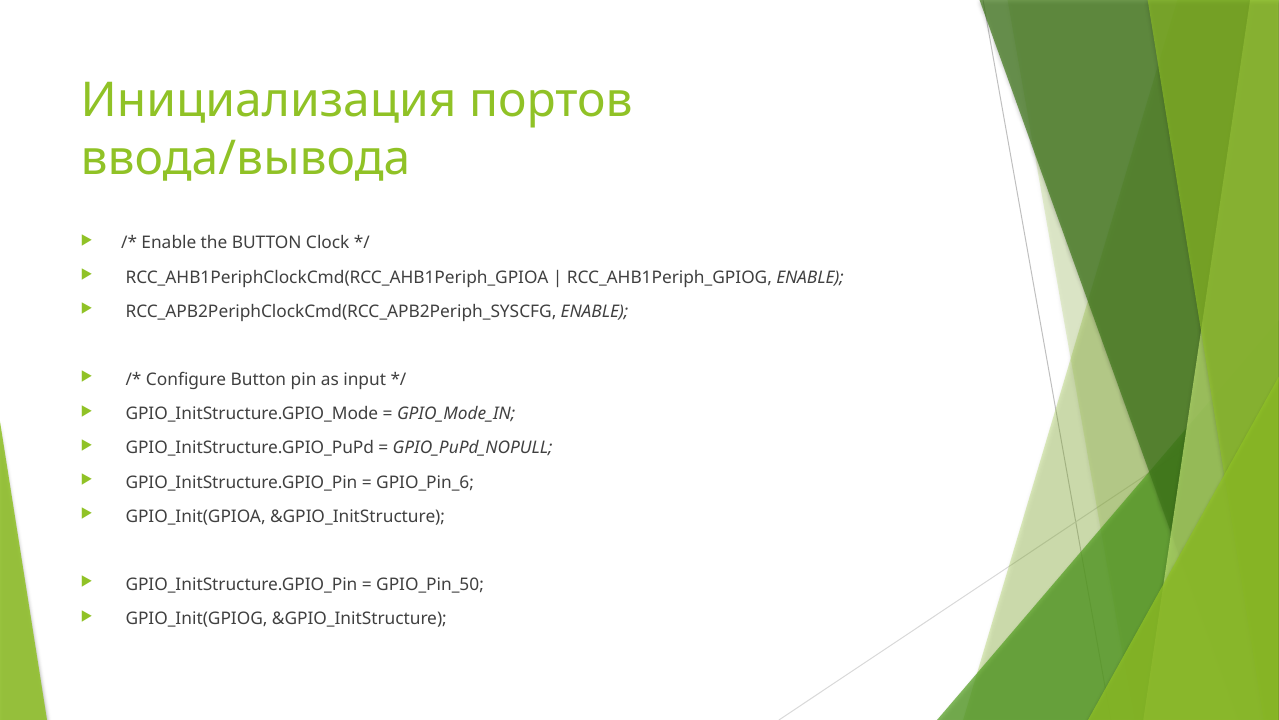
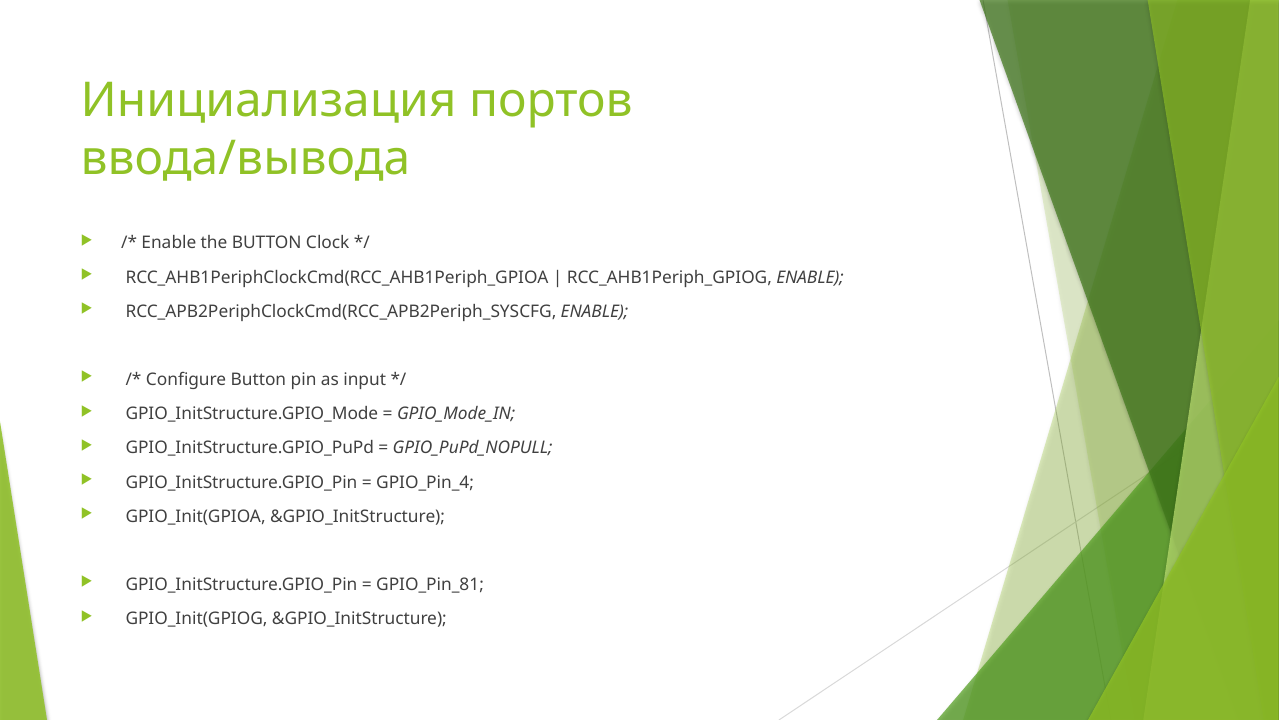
GPIO_Pin_6: GPIO_Pin_6 -> GPIO_Pin_4 (425, 482)
GPIO_Pin_50: GPIO_Pin_50 -> GPIO_Pin_81 (430, 584)
